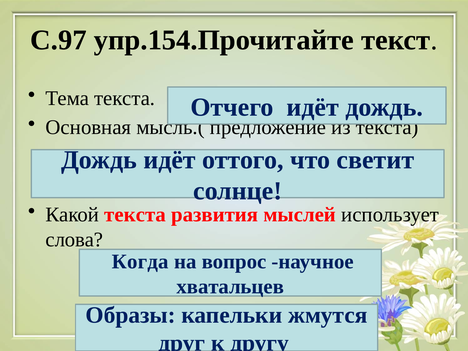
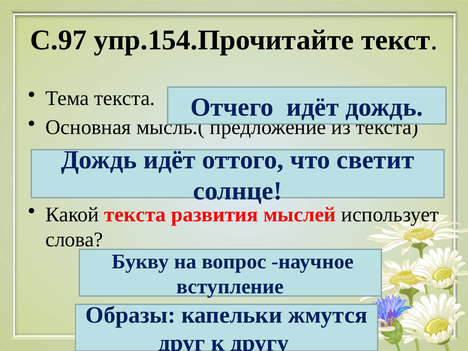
Когда: Когда -> Букву (140, 262)
хватальцев: хватальцев -> вступление (230, 287)
